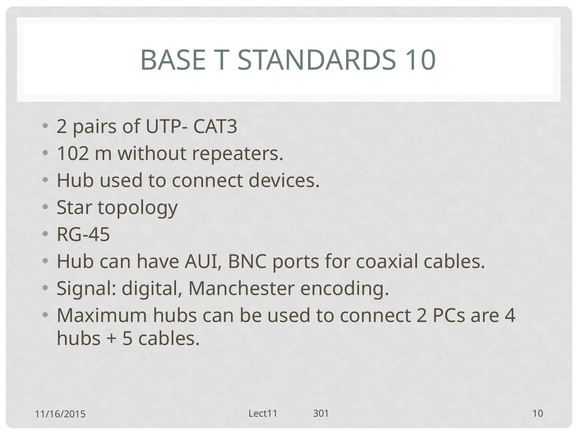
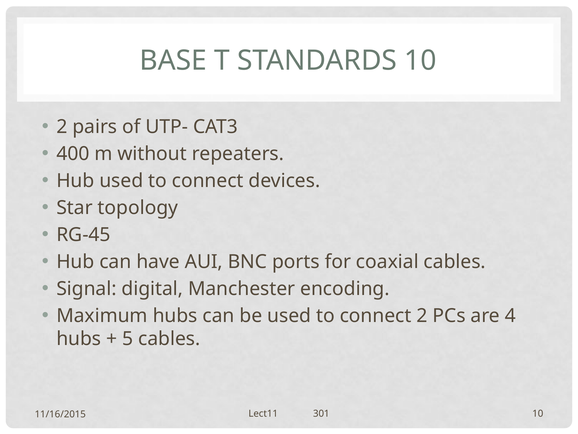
102: 102 -> 400 (73, 154)
